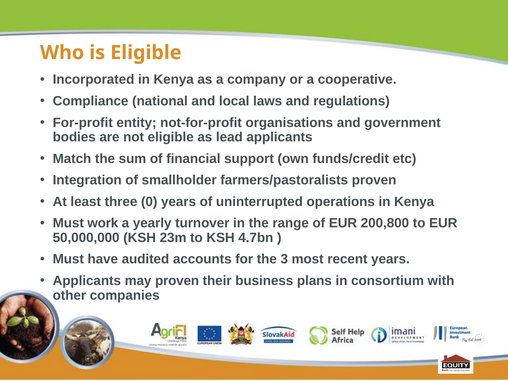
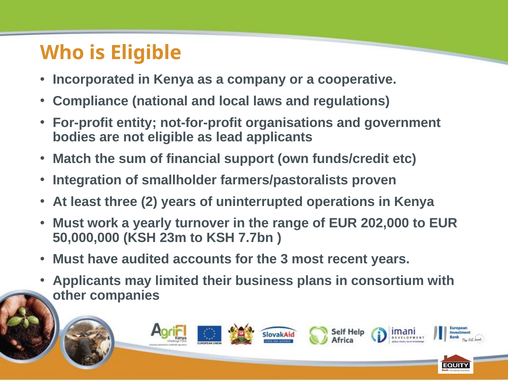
0: 0 -> 2 (149, 202)
200,800: 200,800 -> 202,000 (385, 223)
4.7bn: 4.7bn -> 7.7bn (256, 238)
may proven: proven -> limited (177, 281)
